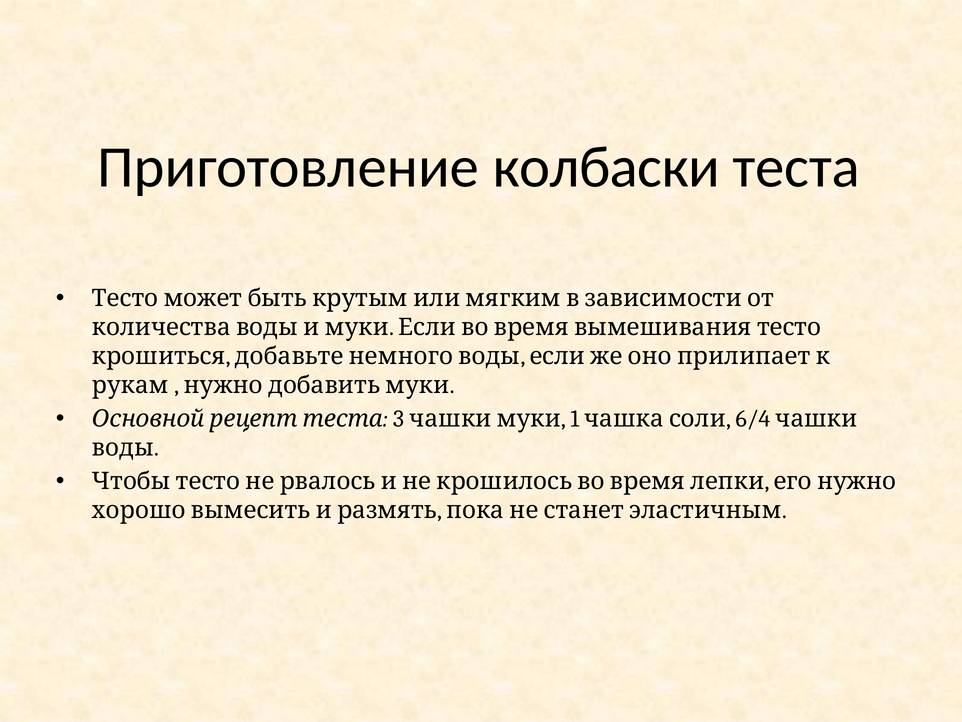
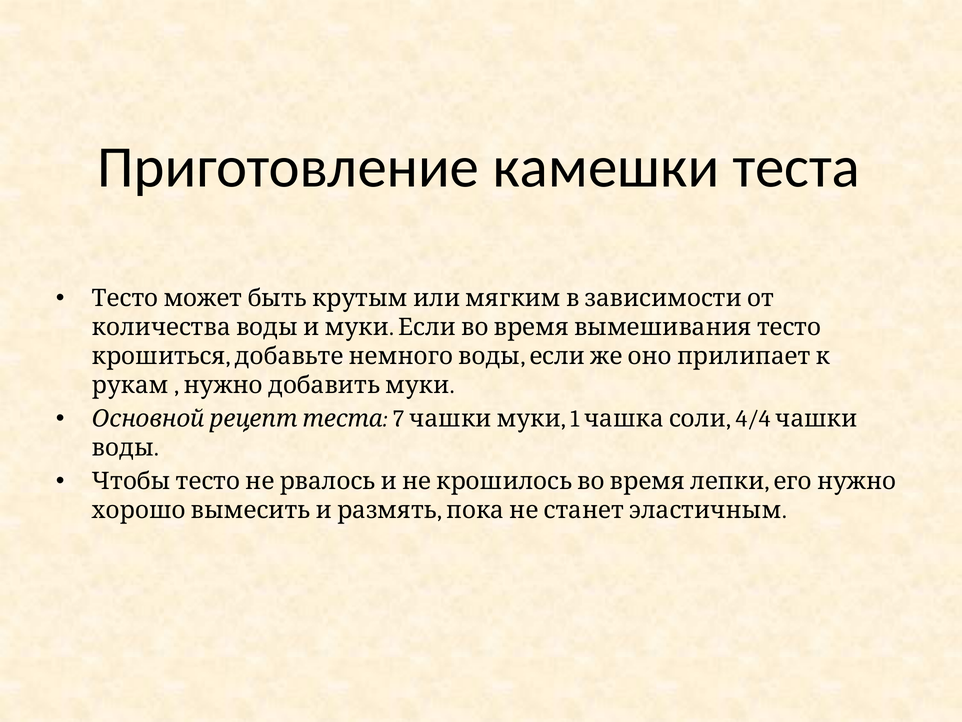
колбаски: колбаски -> камешки (606, 167)
3: 3 -> 7 (399, 419)
6/4: 6/4 -> 4/4 (753, 419)
